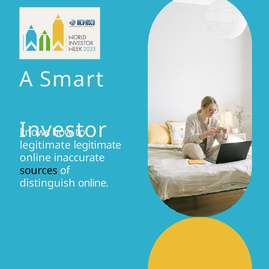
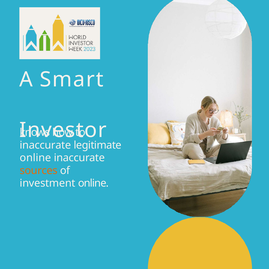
legitimate: legitimate -> inaccurate (45, 145)
sources colour: black -> orange (39, 171)
distinguish: distinguish -> investment (48, 183)
